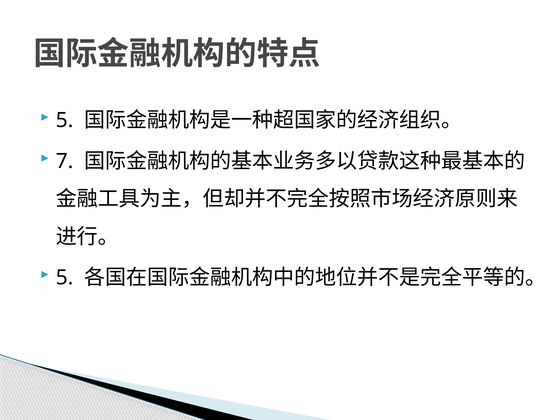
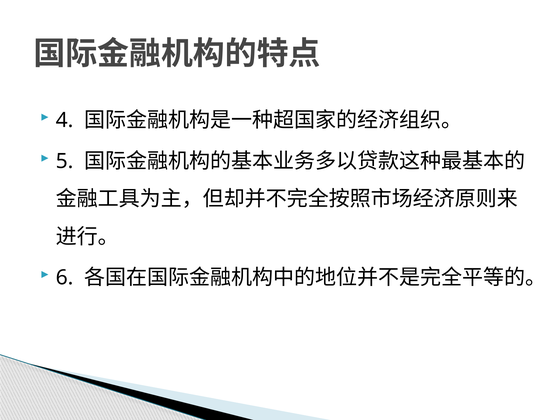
5: 5 -> 4 (65, 120)
7: 7 -> 5 (65, 161)
5: 5 -> 6 (65, 278)
